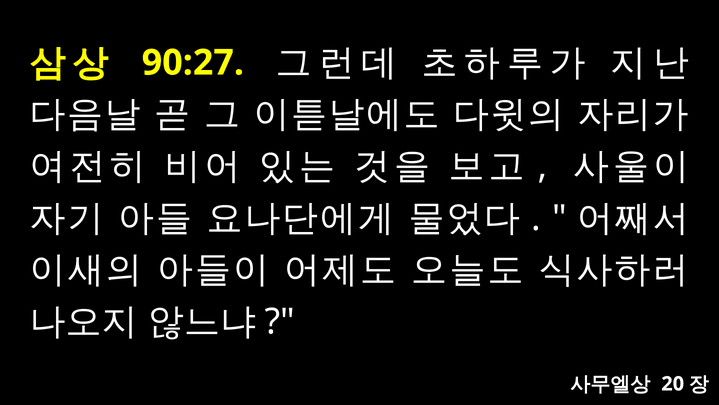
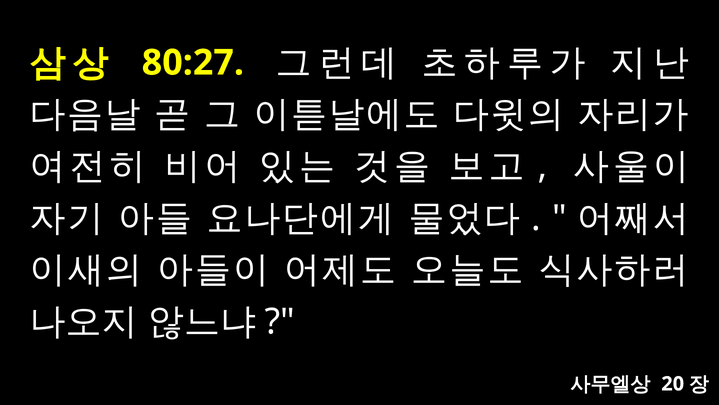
90:27: 90:27 -> 80:27 (193, 63)
